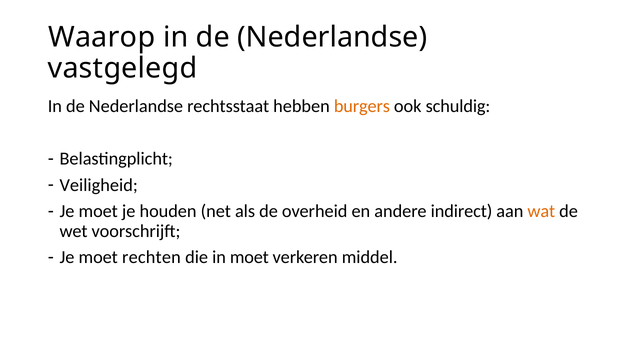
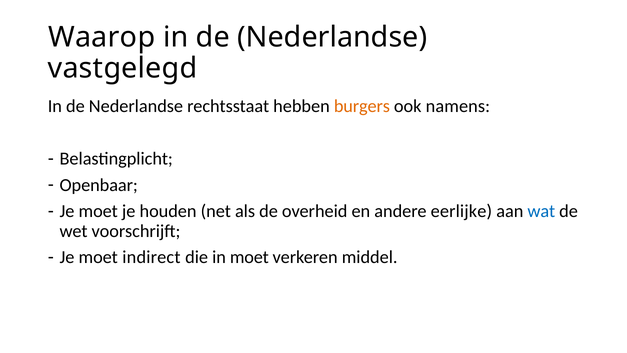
schuldig: schuldig -> namens (458, 106)
Veiligheid: Veiligheid -> Openbaar (99, 185)
indirect: indirect -> eerlijke (461, 211)
wat colour: orange -> blue (541, 211)
rechten: rechten -> indirect (151, 257)
